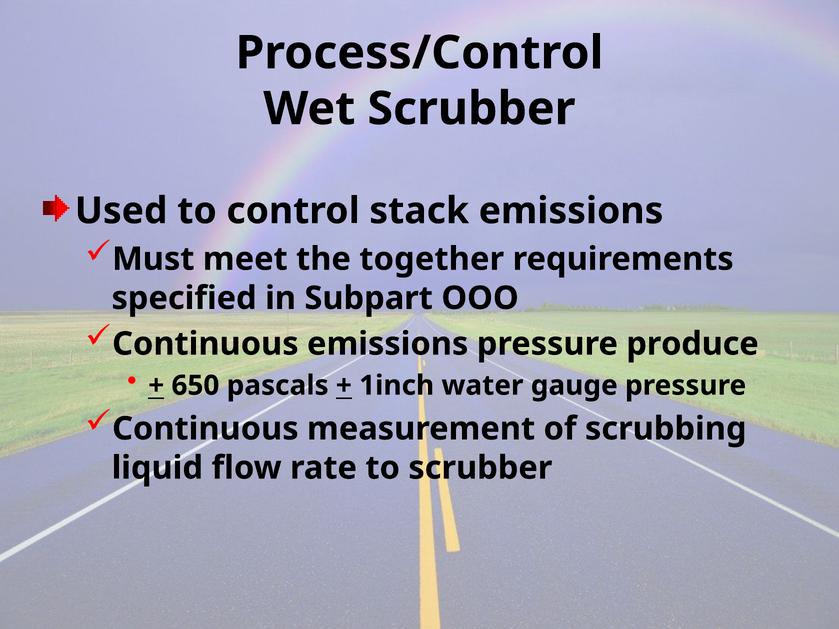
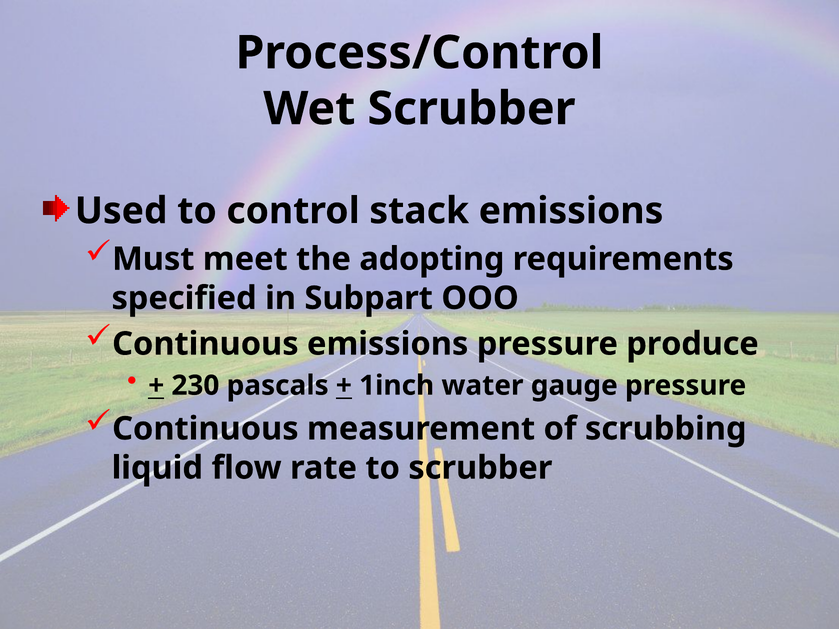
together: together -> adopting (432, 259)
650: 650 -> 230 (195, 386)
